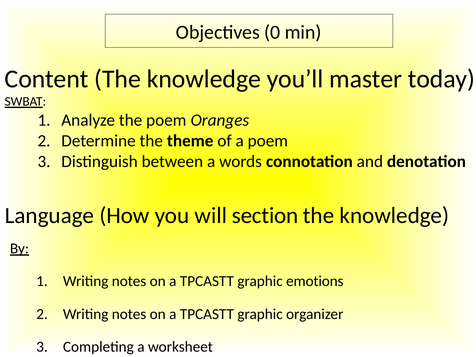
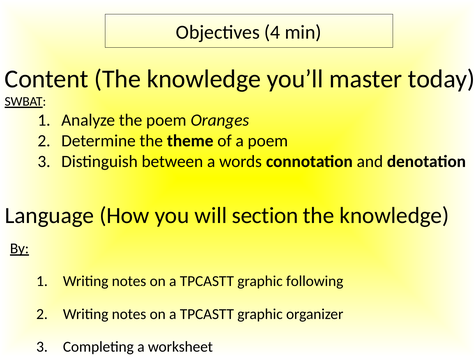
0: 0 -> 4 (272, 32)
emotions: emotions -> following (315, 281)
